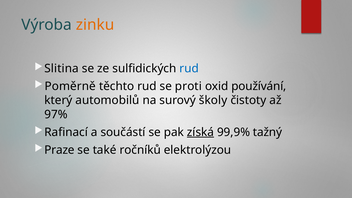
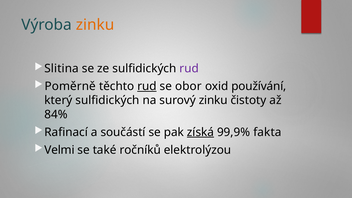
rud colour: blue -> purple (189, 68)
rud underline: none -> present (147, 86)
proti: proti -> obor (188, 86)
který automobilů: automobilů -> sulfidických (107, 100)
surový školy: školy -> zinku (213, 100)
97%: 97% -> 84% (56, 114)
tažný: tažný -> fakta (267, 132)
Praze: Praze -> Velmi (59, 150)
